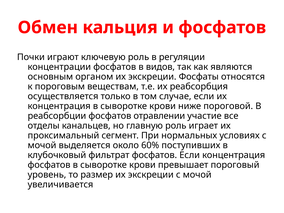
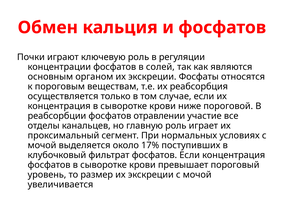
видов: видов -> солей (160, 67)
60%: 60% -> 17% (150, 145)
